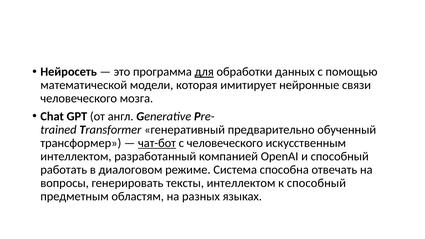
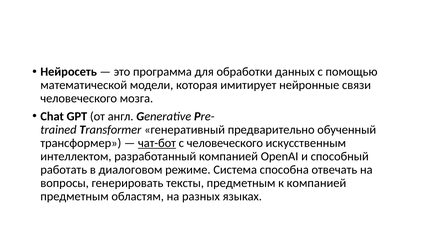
для underline: present -> none (204, 72)
тексты интеллектом: интеллектом -> предметным (241, 183)
к способный: способный -> компанией (316, 183)
